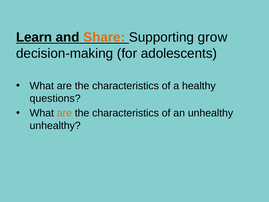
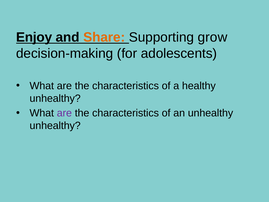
Learn: Learn -> Enjoy (34, 37)
questions: questions -> unhealthy (55, 98)
are colour: orange -> purple (64, 113)
